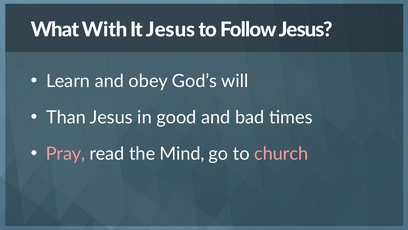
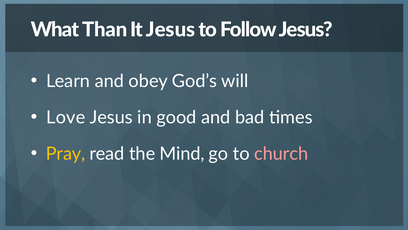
With: With -> Than (105, 30)
Than: Than -> Love (66, 117)
Pray colour: pink -> yellow (66, 153)
